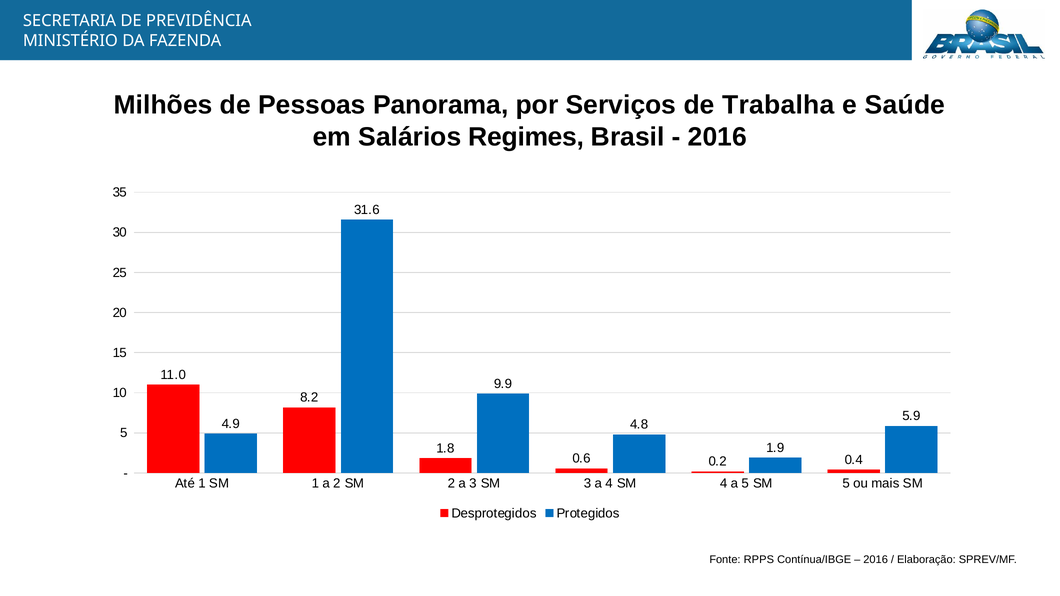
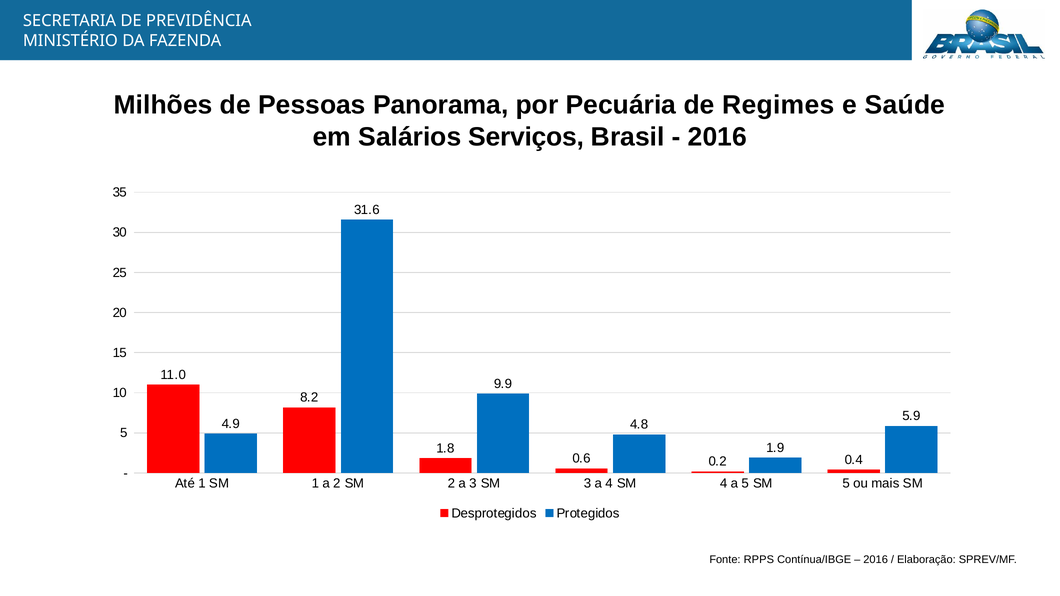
Serviços: Serviços -> Pecuária (621, 105)
Trabalha: Trabalha -> Regimes (778, 105)
Regimes: Regimes -> Serviços (526, 137)
